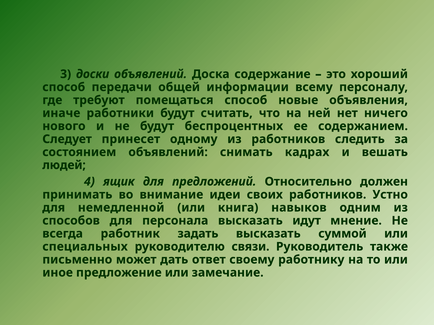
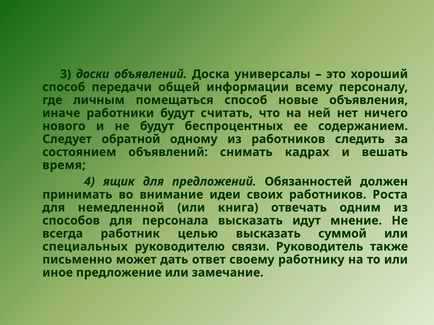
содержание: содержание -> универсалы (272, 74)
требуют: требуют -> личным (99, 100)
принесет: принесет -> обратной (131, 139)
людей: людей -> время (64, 165)
Относительно: Относительно -> Обязанностей (308, 182)
Устно: Устно -> Роста (390, 195)
навыков: навыков -> отвечать (299, 208)
задать: задать -> целью (198, 234)
